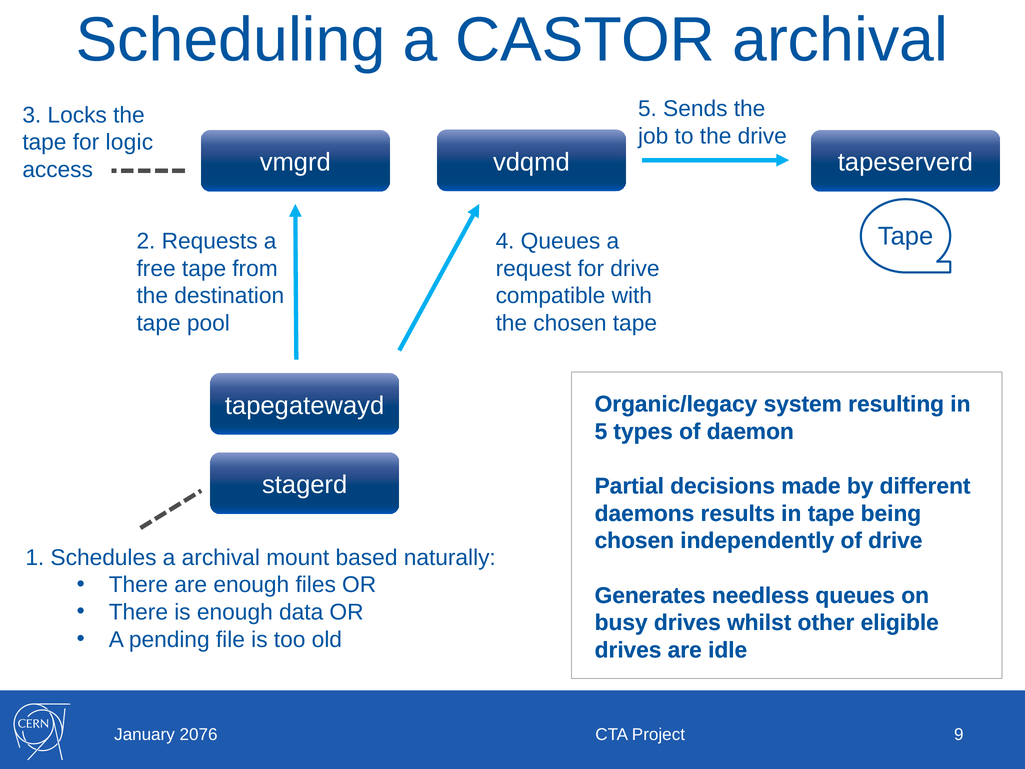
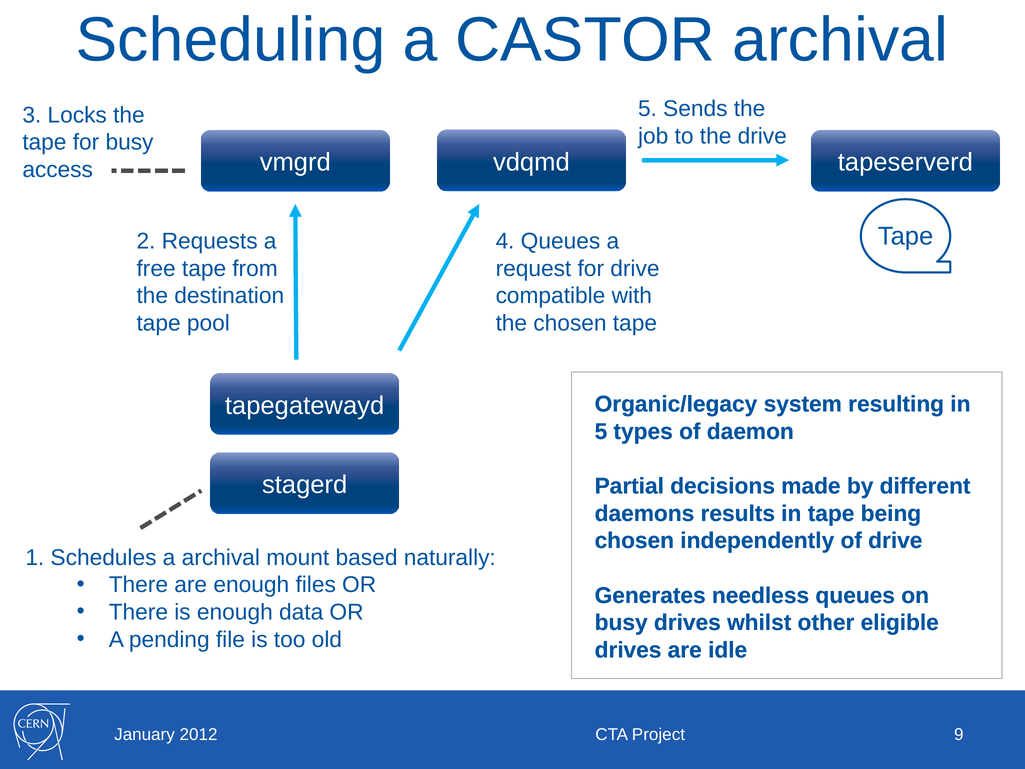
for logic: logic -> busy (130, 142)
2076: 2076 -> 2012 (199, 734)
